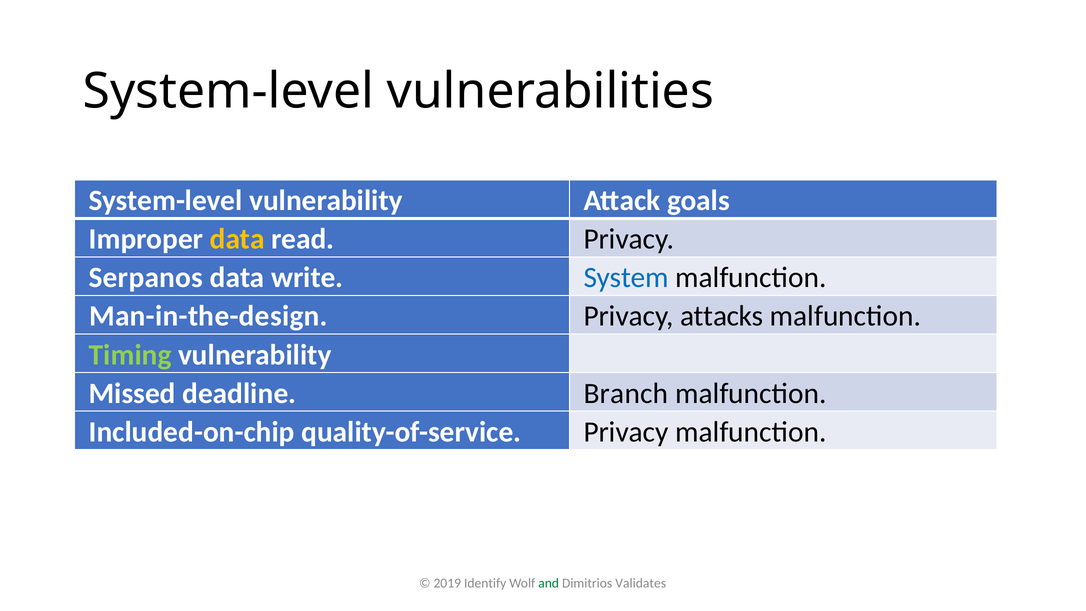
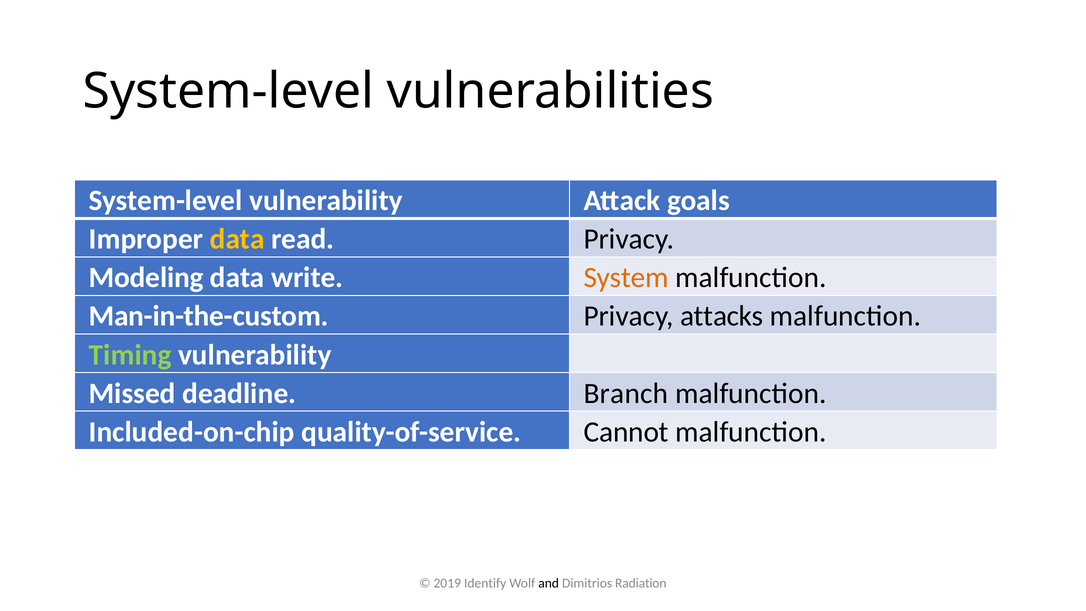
Serpanos: Serpanos -> Modeling (146, 278)
System colour: blue -> orange (626, 278)
Man-in-the-design: Man-in-the-design -> Man-in-the-custom (209, 316)
quality-of-service Privacy: Privacy -> Cannot (626, 432)
and colour: green -> black (549, 583)
Validates: Validates -> Radiation (641, 583)
